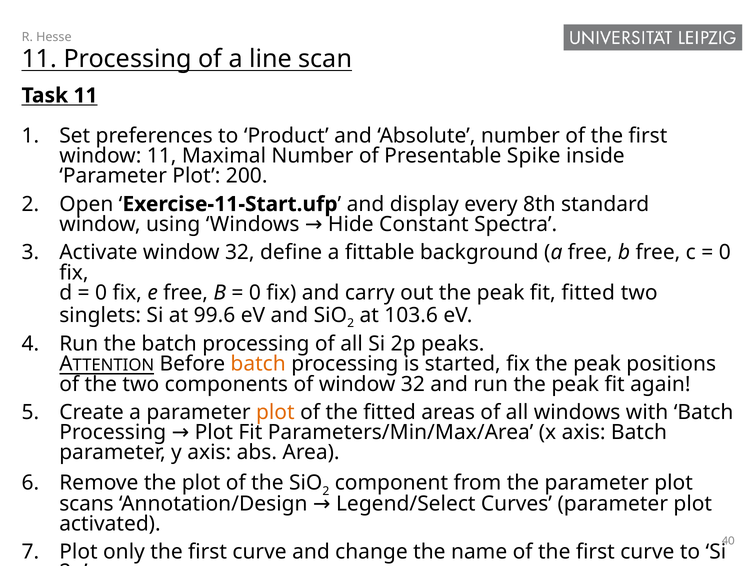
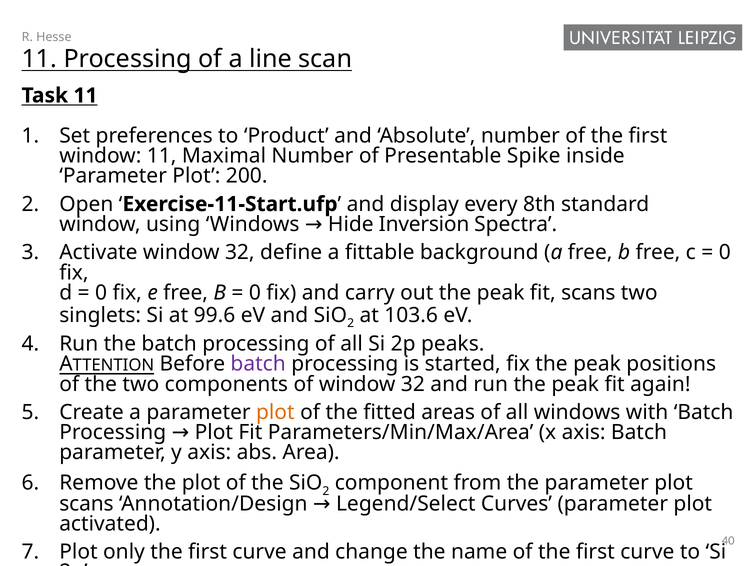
Constant: Constant -> Inversion (424, 224)
fit fitted: fitted -> scans (588, 293)
batch colour: orange -> purple (258, 364)
